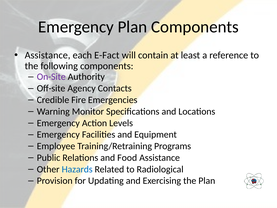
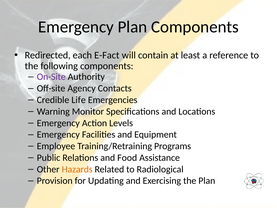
Assistance: Assistance -> Redirected (48, 55)
Fire: Fire -> Life (79, 100)
Hazards colour: blue -> orange (77, 169)
